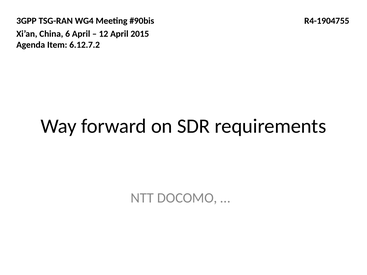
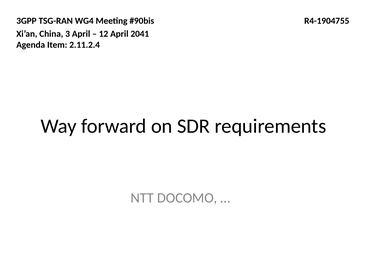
6: 6 -> 3 (68, 34)
2015: 2015 -> 2041 (140, 34)
6.12.7.2: 6.12.7.2 -> 2.11.2.4 (85, 45)
